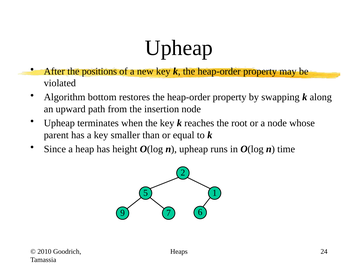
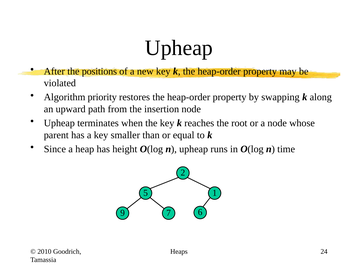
bottom: bottom -> priority (102, 97)
